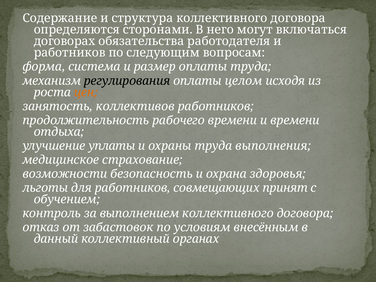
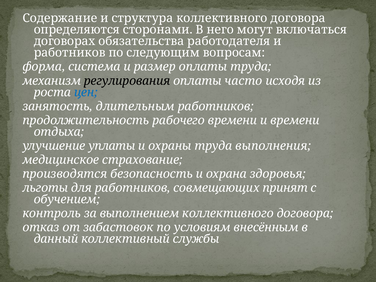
целом: целом -> часто (244, 81)
цен colour: orange -> blue (86, 92)
коллективов: коллективов -> длительным (135, 106)
возможности: возможности -> производятся (65, 174)
органах: органах -> службы (196, 239)
